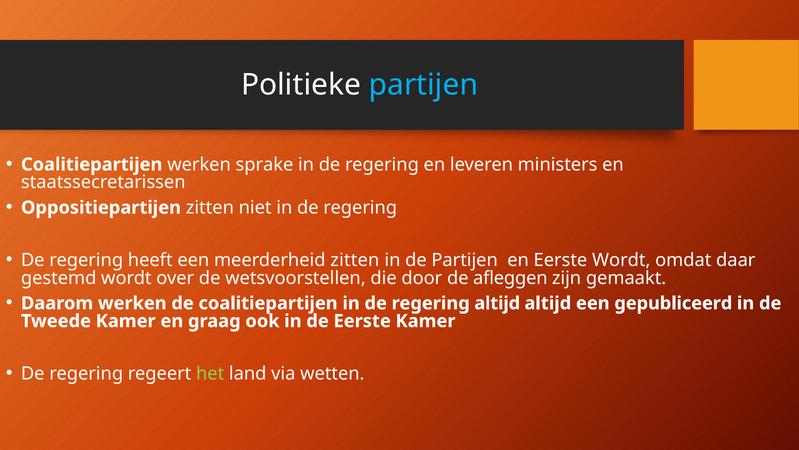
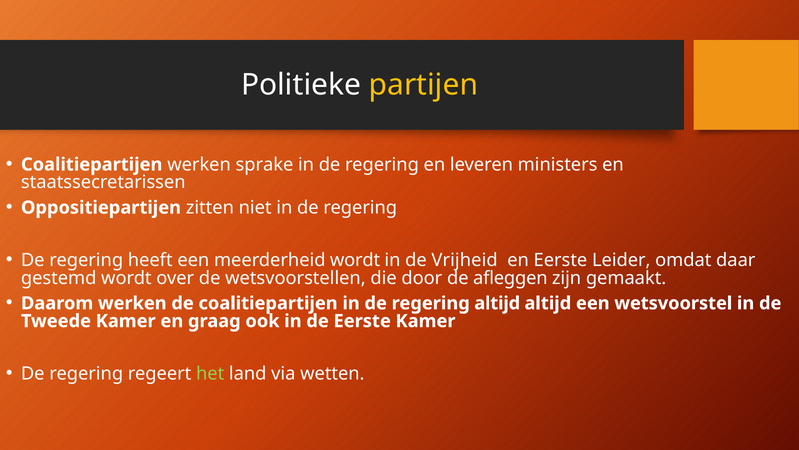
partijen colour: light blue -> yellow (423, 85)
meerderheid zitten: zitten -> wordt (355, 260)
de Partijen: Partijen -> Vrijheid (465, 260)
Eerste Wordt: Wordt -> Leider (621, 260)
gepubliceerd: gepubliceerd -> wetsvoorstel (673, 303)
